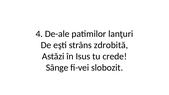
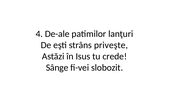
zdrobită: zdrobită -> priveşte (111, 45)
